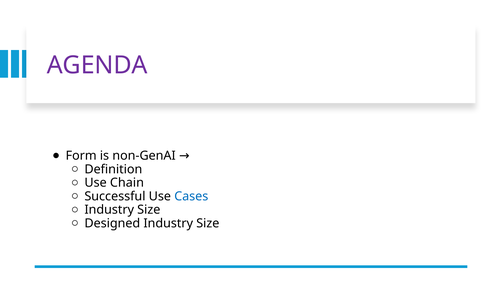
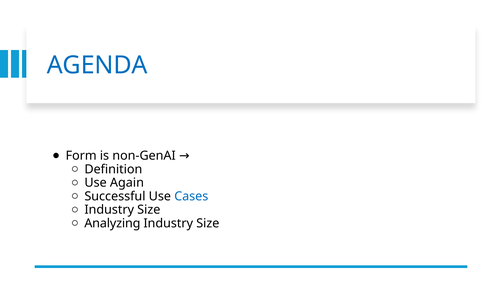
AGENDA colour: purple -> blue (97, 65)
Chain: Chain -> Again (127, 183)
Designed: Designed -> Analyzing (112, 224)
